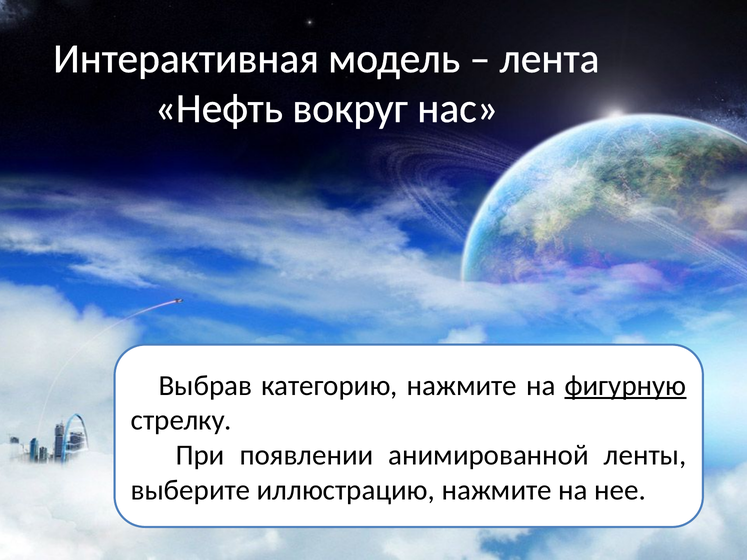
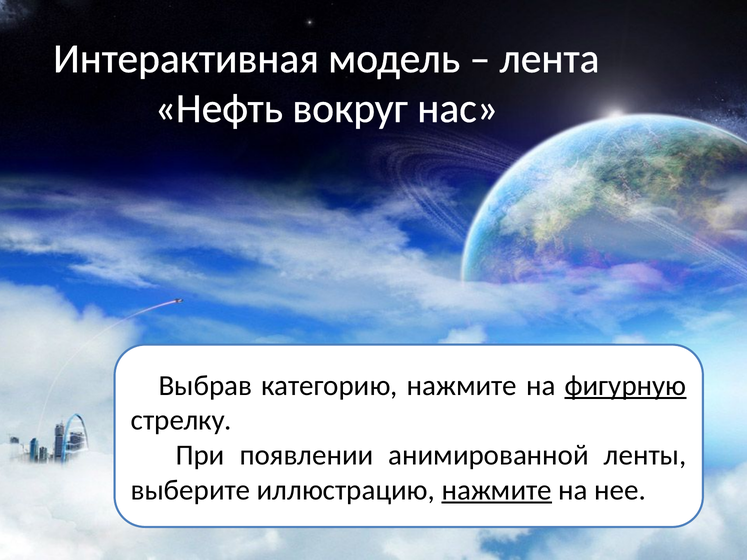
нажмите underline: none -> present (497, 490)
